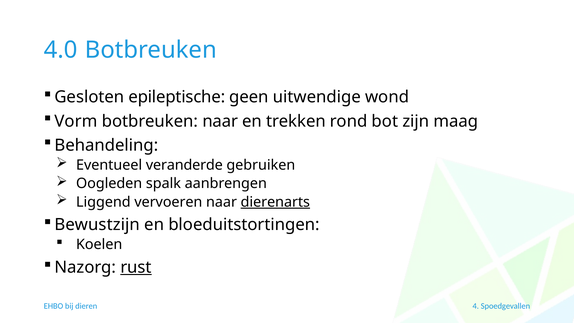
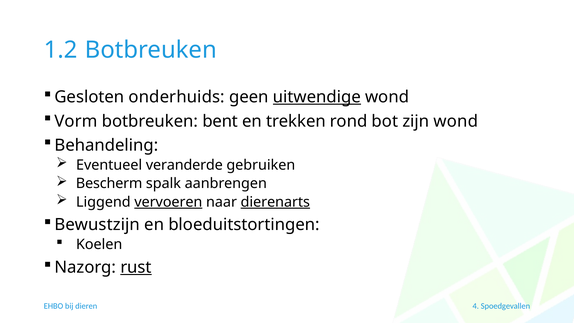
4.0: 4.0 -> 1.2 (61, 50)
epileptische: epileptische -> onderhuids (177, 97)
uitwendige underline: none -> present (317, 97)
botbreuken naar: naar -> bent (220, 121)
zijn maag: maag -> wond (456, 121)
Oogleden: Oogleden -> Bescherm (109, 183)
vervoeren underline: none -> present (168, 202)
